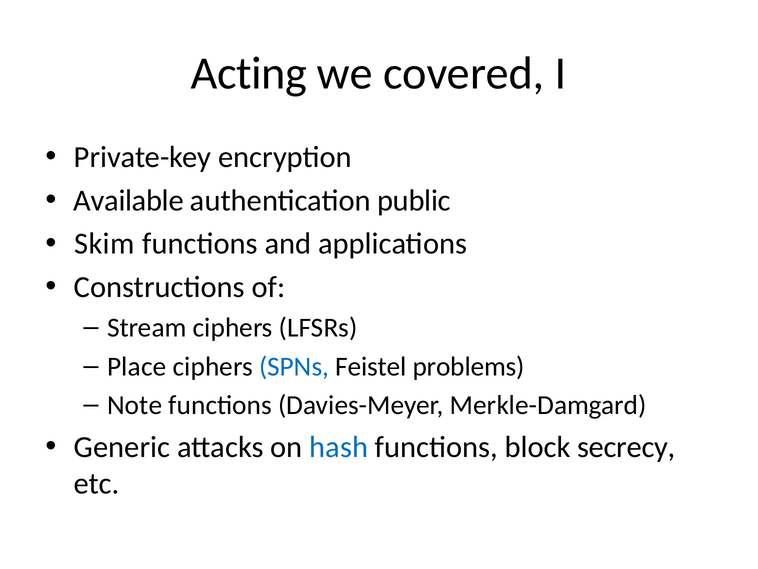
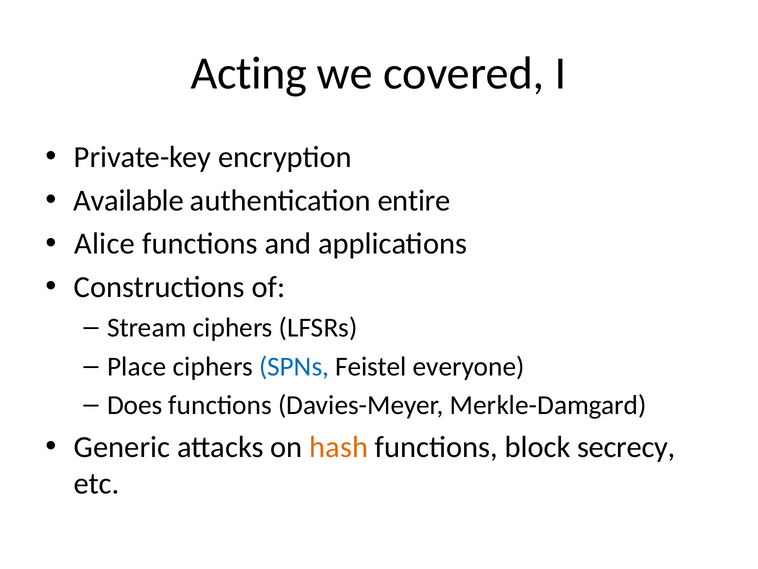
public: public -> entire (414, 200)
Skim: Skim -> Alice (105, 244)
problems: problems -> everyone (469, 366)
Note: Note -> Does (135, 405)
hash colour: blue -> orange (339, 447)
